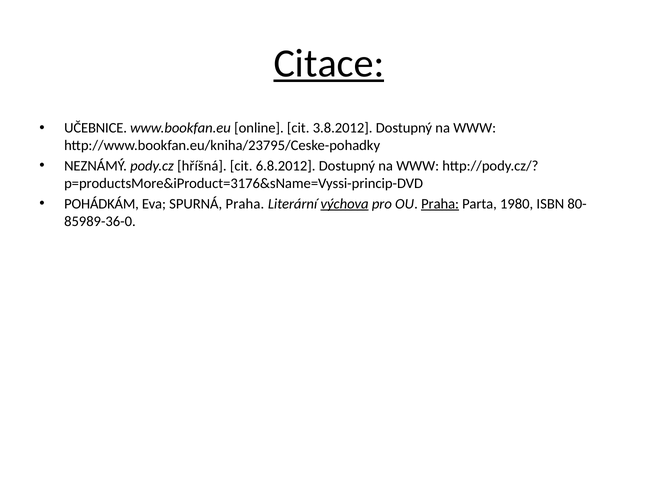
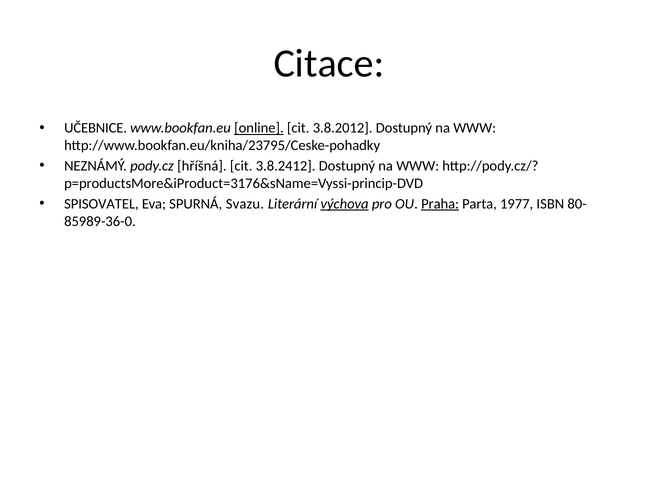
Citace underline: present -> none (329, 64)
online underline: none -> present (259, 128)
6.8.2012: 6.8.2012 -> 3.8.2412 (286, 166)
POHÁDKÁM: POHÁDKÁM -> SPISOVATEL (101, 204)
SPURNÁ Praha: Praha -> Svazu (245, 204)
1980: 1980 -> 1977 (517, 204)
